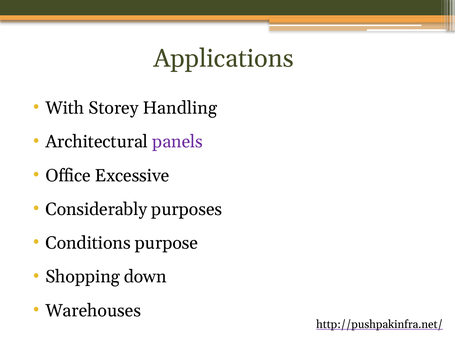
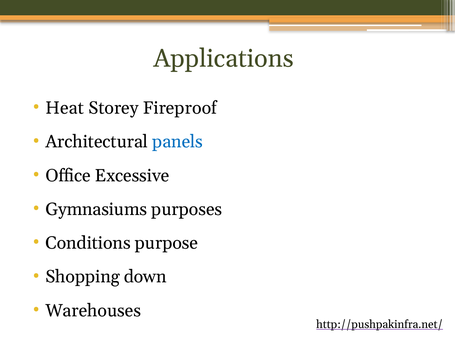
With: With -> Heat (65, 108)
Handling: Handling -> Fireproof (180, 108)
panels colour: purple -> blue (178, 142)
Considerably: Considerably -> Gymnasiums (96, 209)
